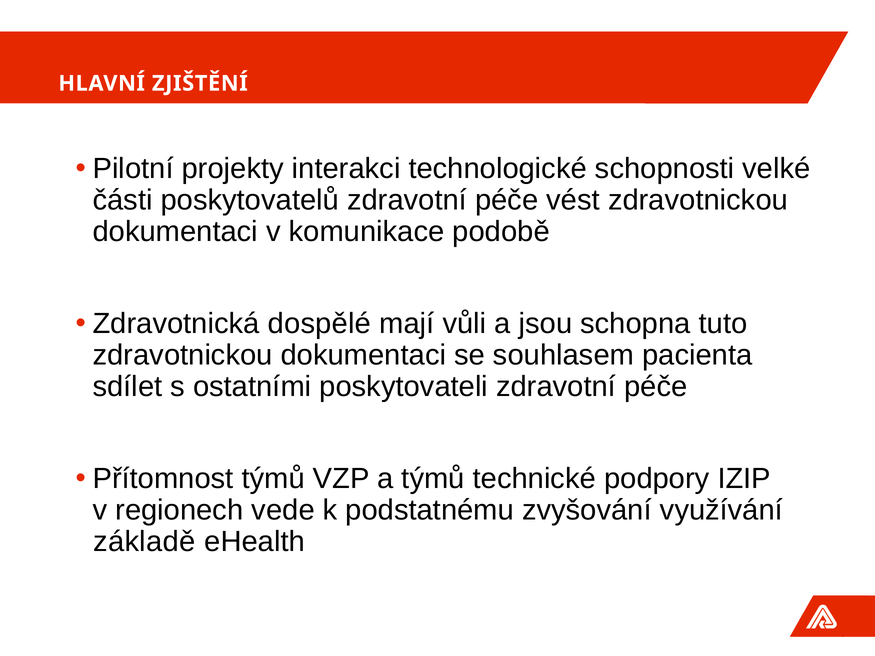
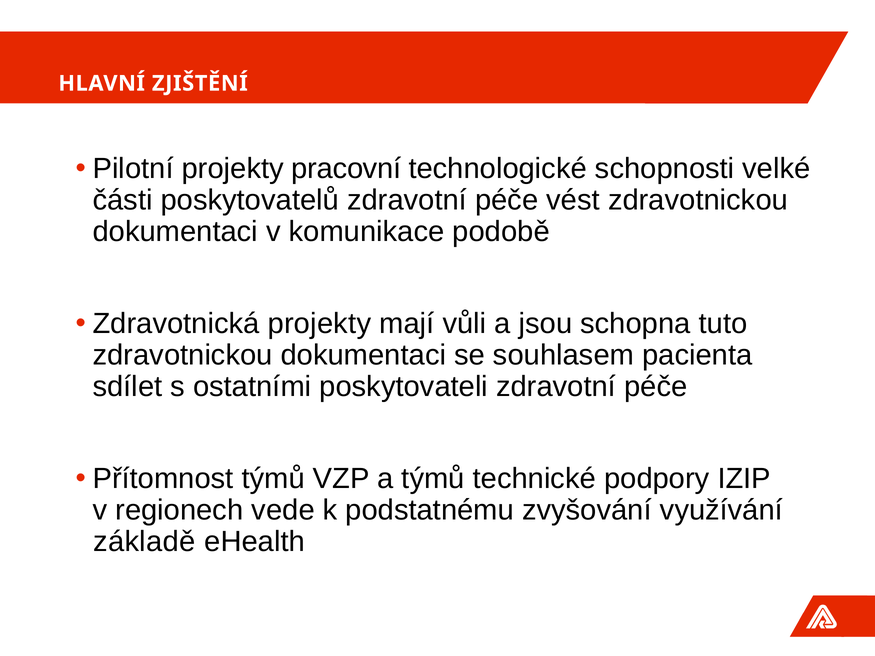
interakci: interakci -> pracovní (346, 169)
Zdravotnická dospělé: dospělé -> projekty (319, 324)
